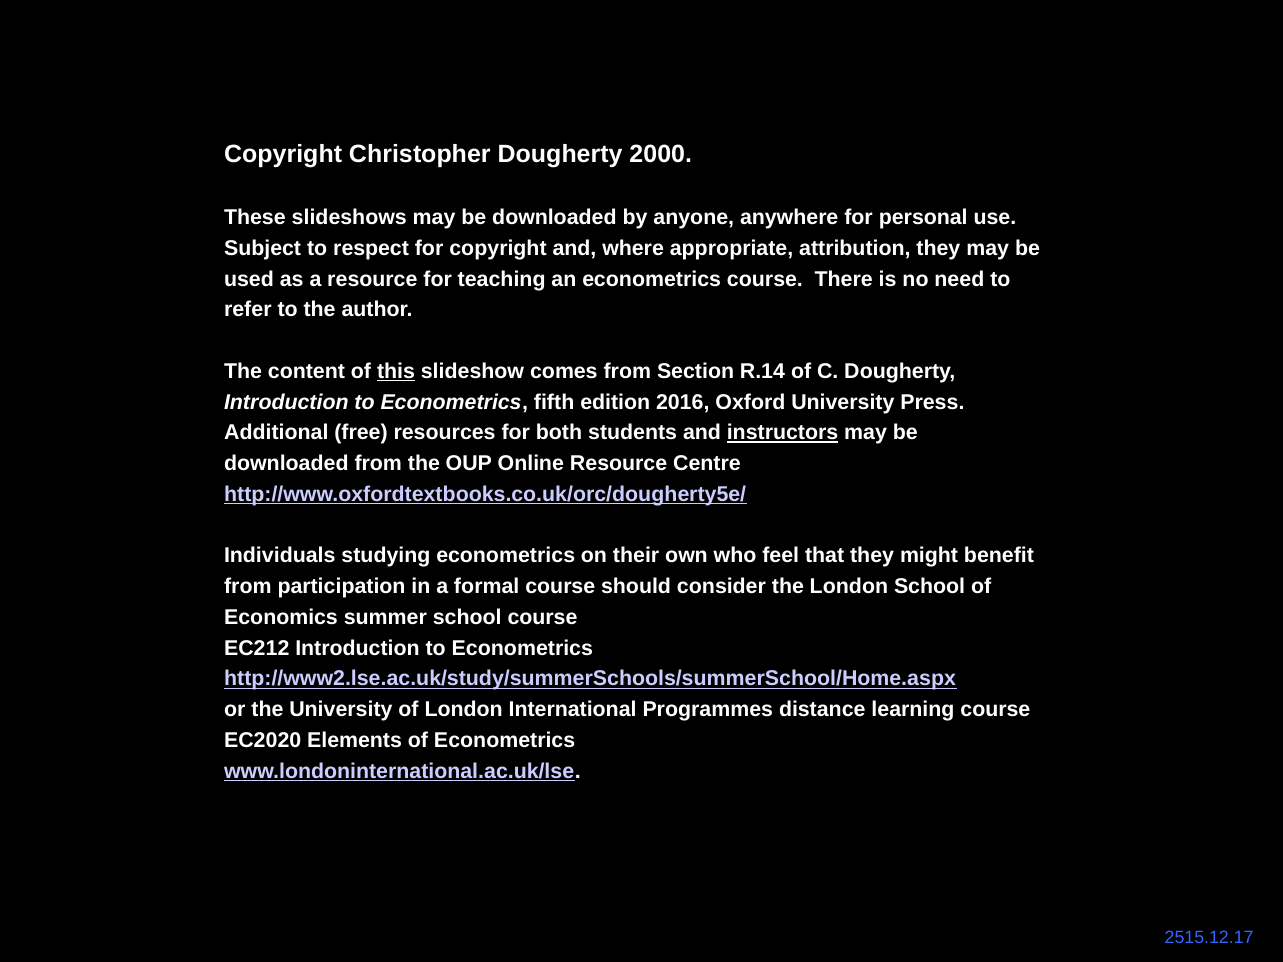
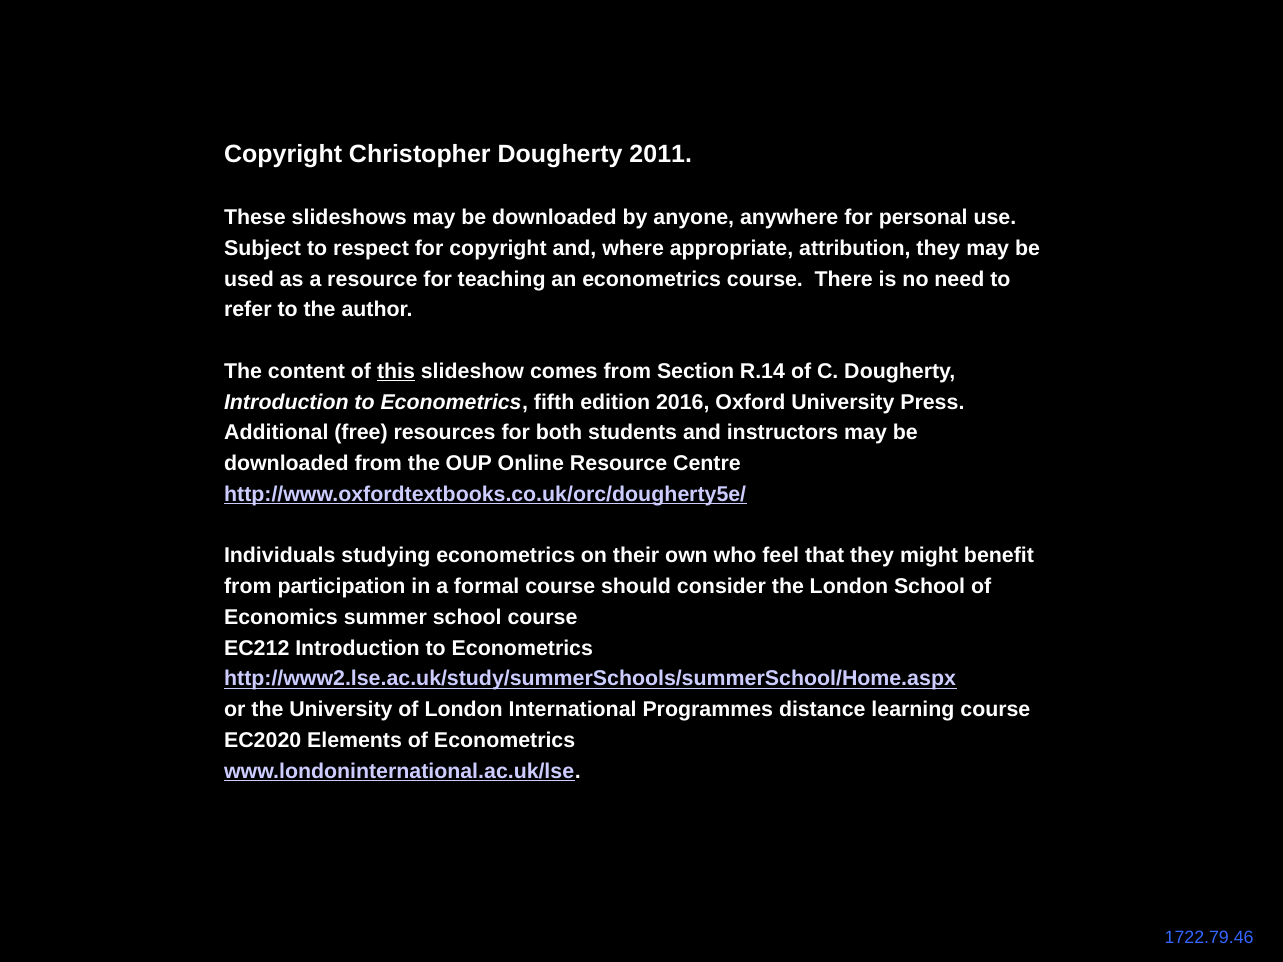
2000: 2000 -> 2011 (661, 154)
instructors underline: present -> none (783, 433)
2515.12.17: 2515.12.17 -> 1722.79.46 (1209, 938)
